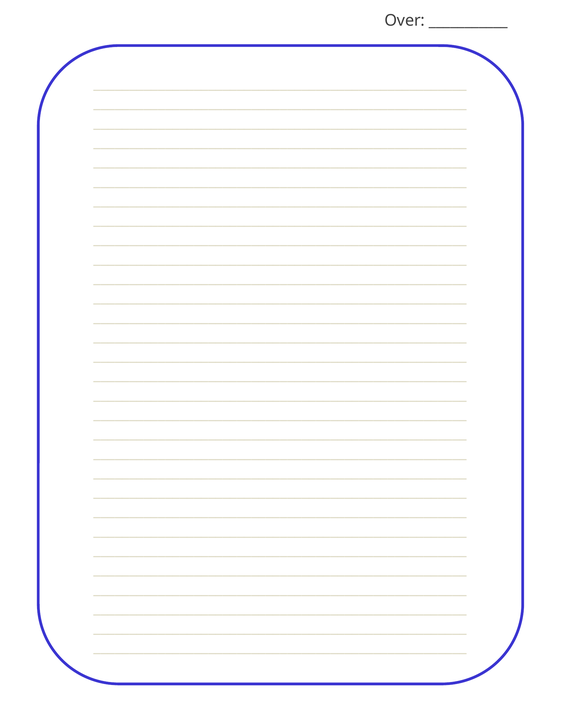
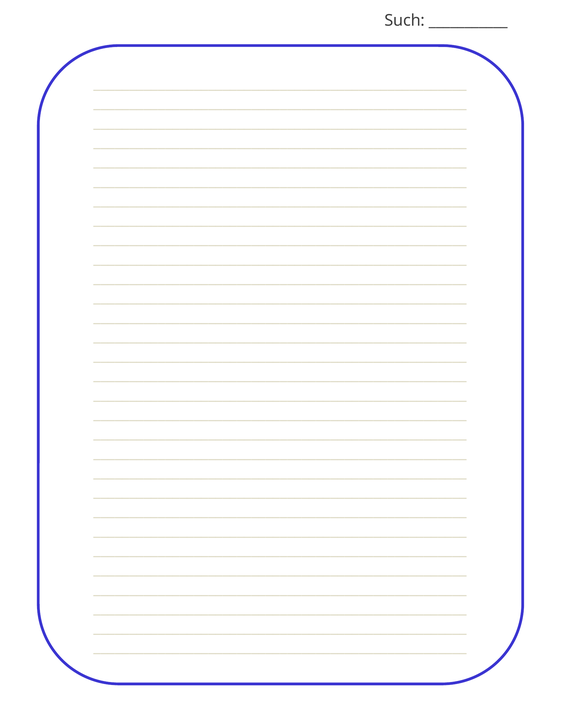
Over: Over -> Such (405, 20)
